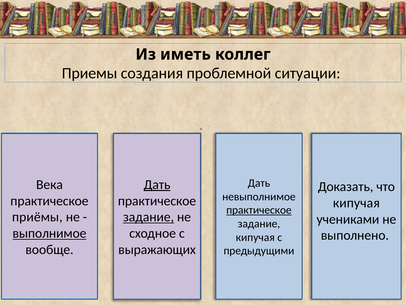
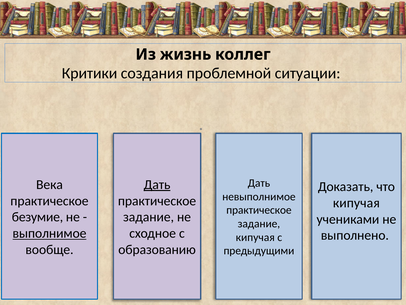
иметь: иметь -> жизнь (186, 54)
Приемы: Приемы -> Критики (90, 73)
практическое underline: present -> none (259, 210)
приёмы: приёмы -> безумие (37, 217)
задание underline: present -> none (149, 217)
выражающих: выражающих -> образованию (157, 249)
